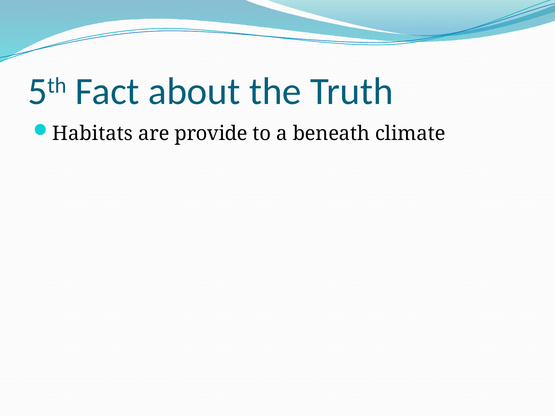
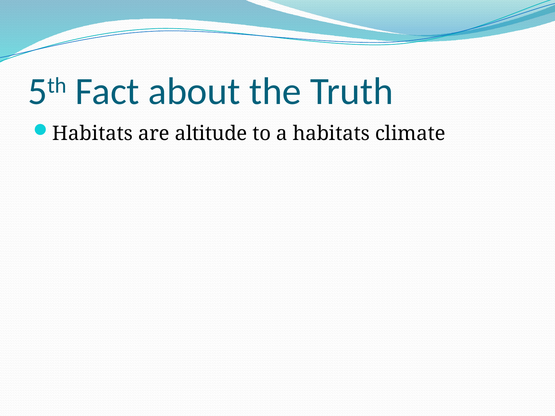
provide: provide -> altitude (211, 134)
a beneath: beneath -> habitats (331, 134)
